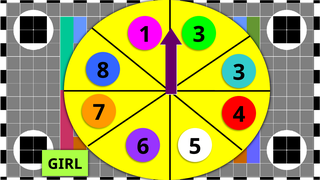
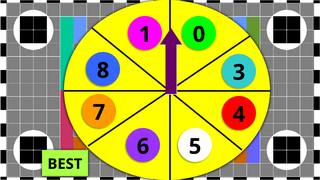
1 3: 3 -> 0 (199, 35)
GIRL: GIRL -> BEST (65, 164)
